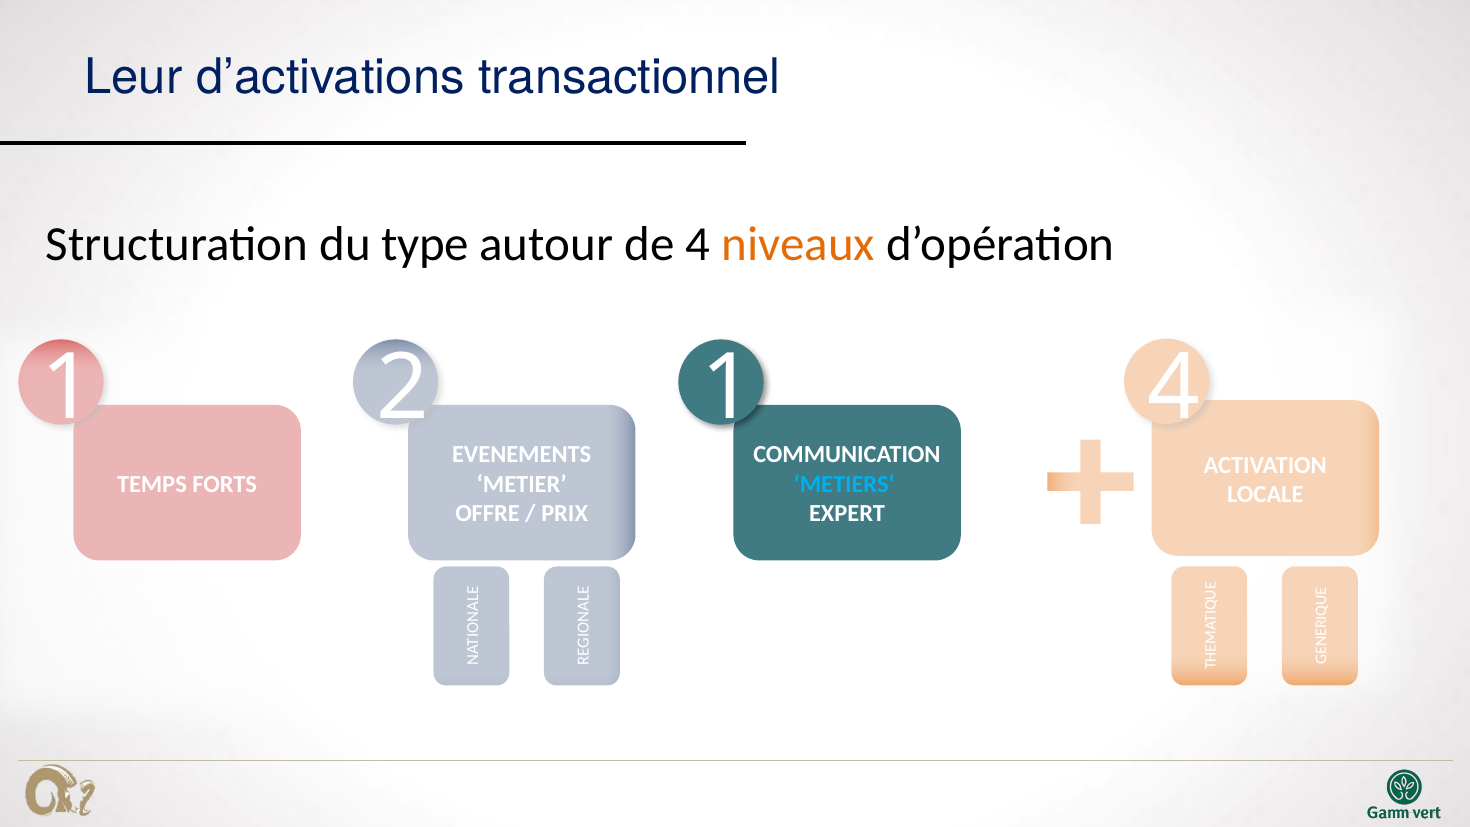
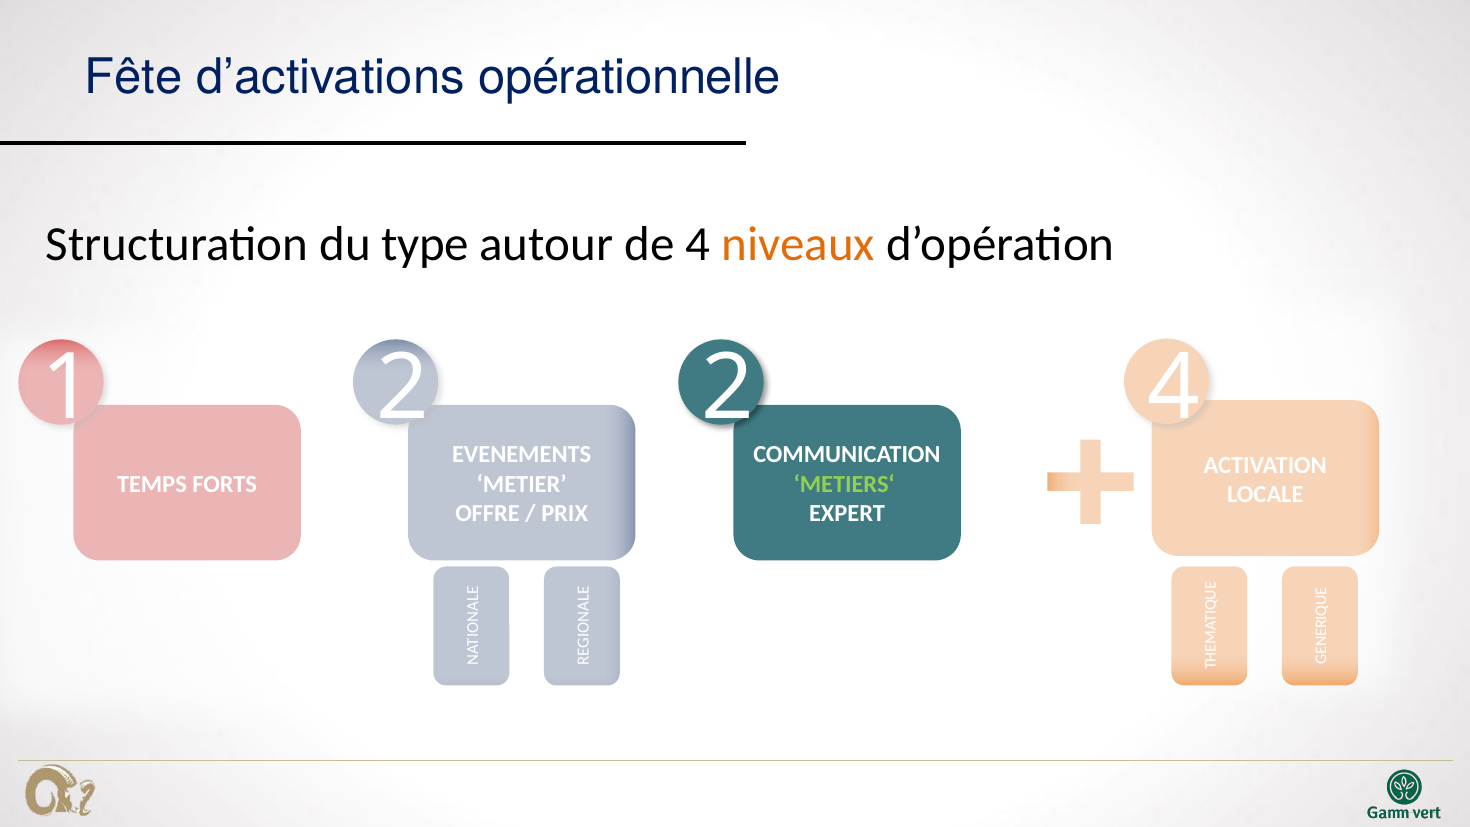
Leur: Leur -> Fête (134, 78)
transactionnel: transactionnel -> opérationnelle (630, 78)
1: 1 -> 2 (728, 388)
METIERS‘ colour: light blue -> light green (844, 484)
